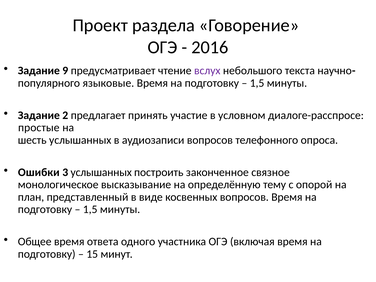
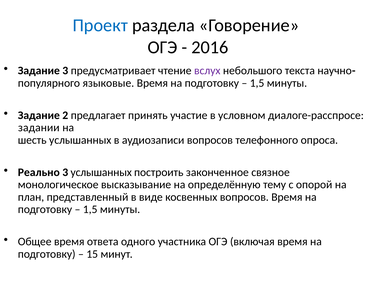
Проект colour: black -> blue (100, 25)
Задание 9: 9 -> 3 (65, 71)
простые: простые -> задании (39, 128)
Ошибки: Ошибки -> Реально (39, 172)
